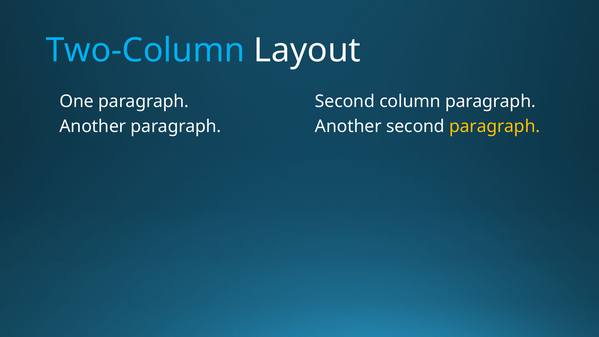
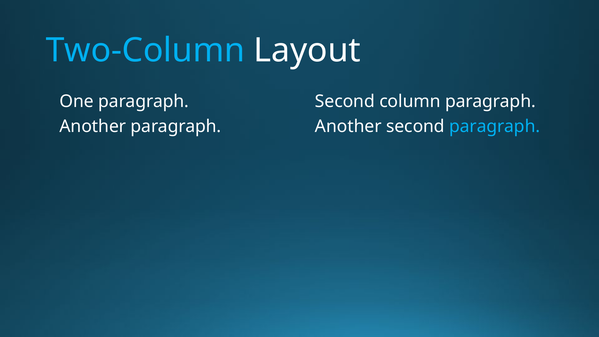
paragraph colour: yellow -> light blue (495, 126)
